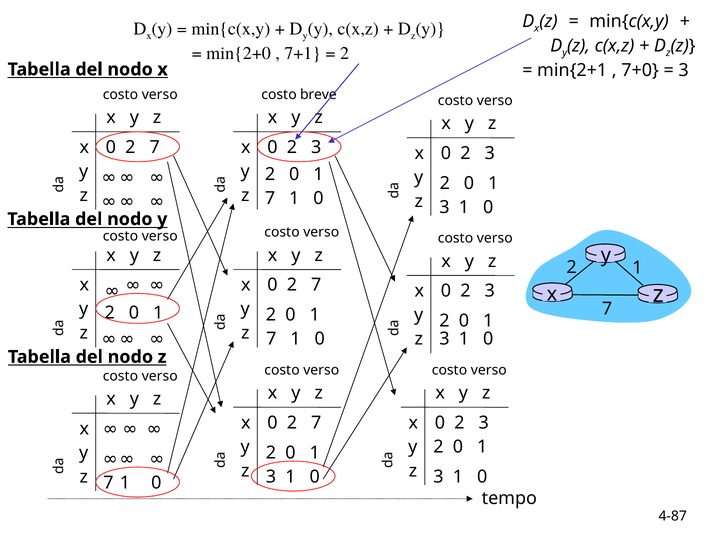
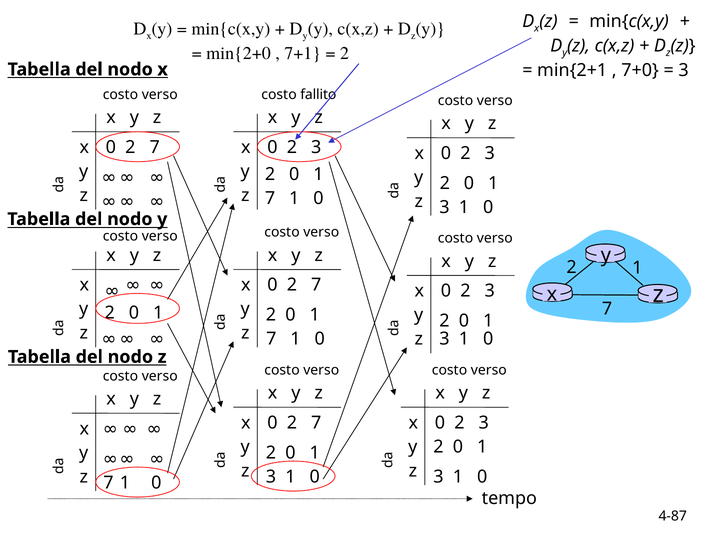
breve: breve -> fallito (318, 95)
